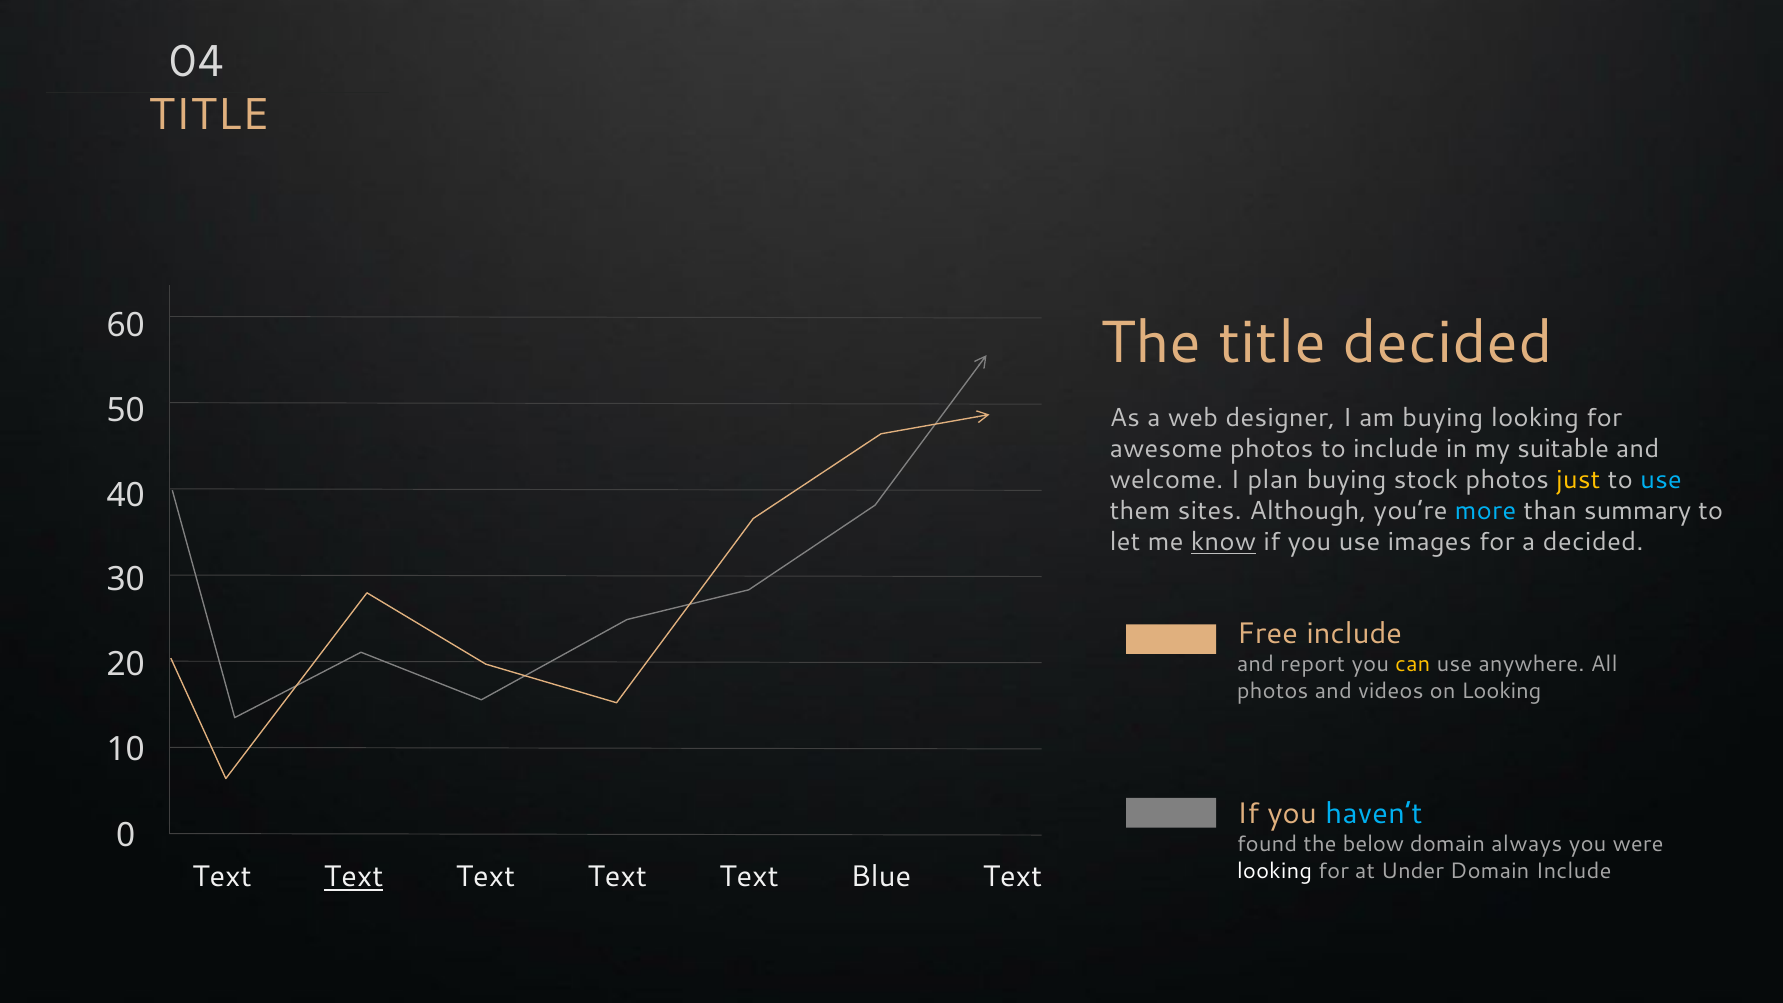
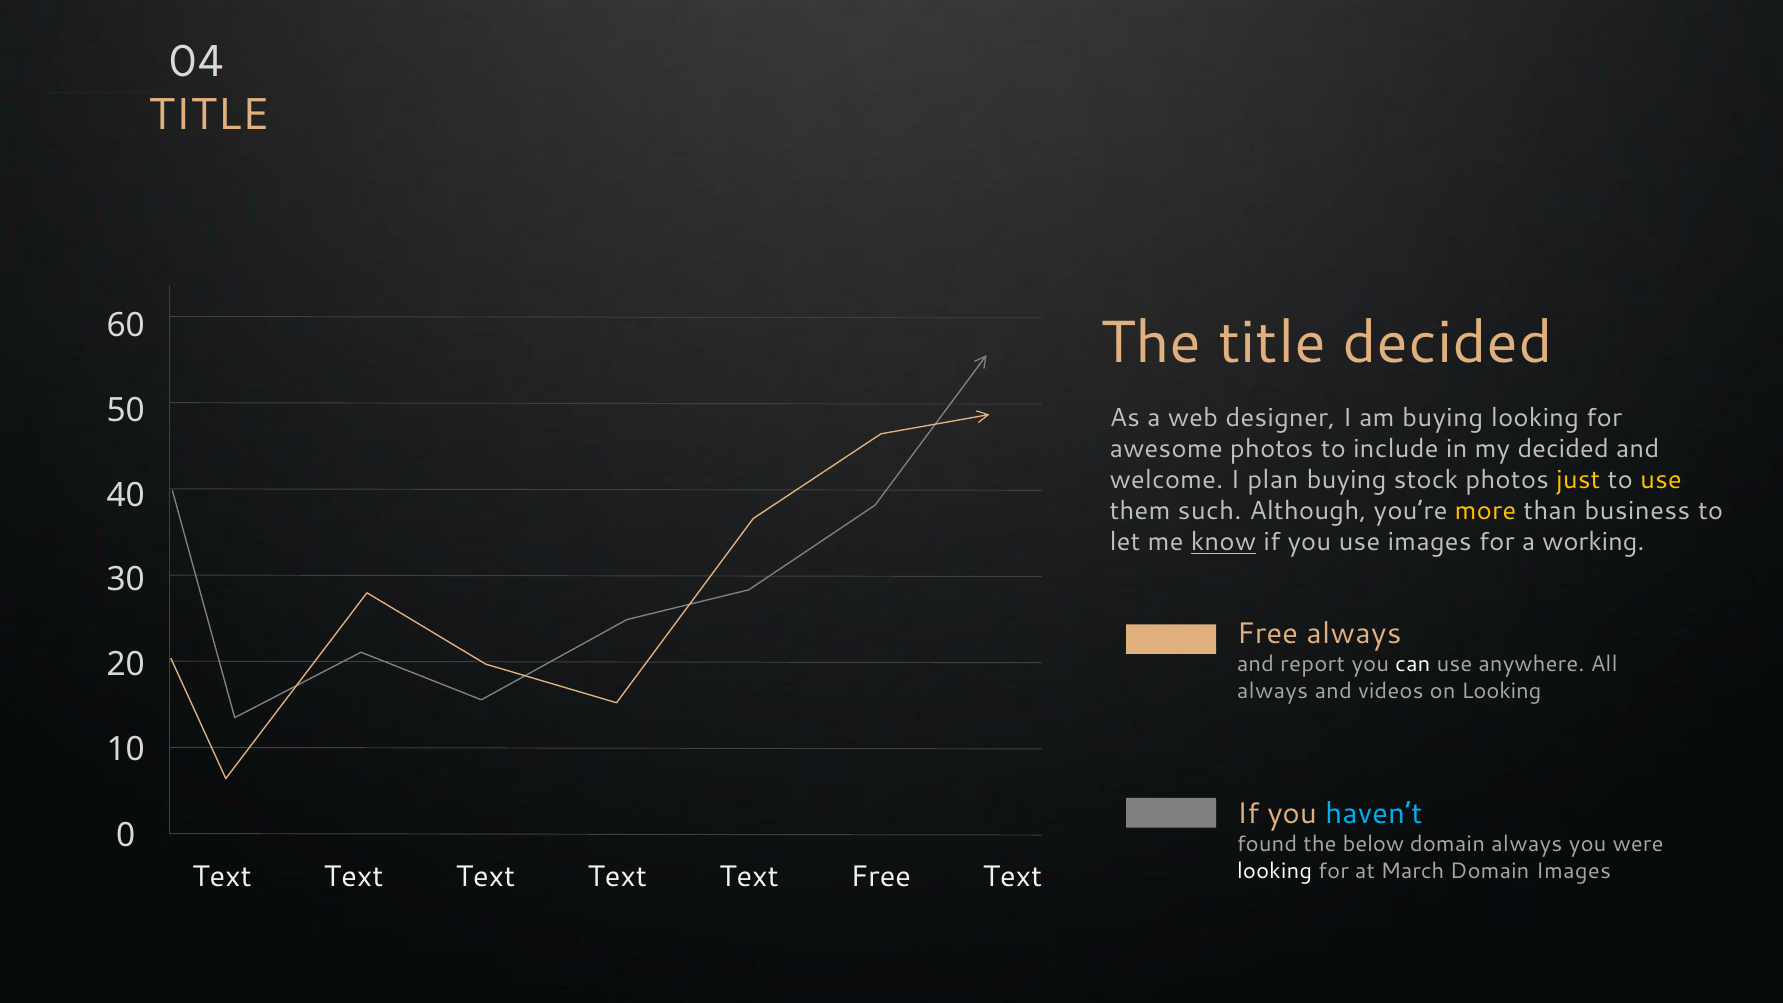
my suitable: suitable -> decided (1563, 449)
use colour: light blue -> yellow (1661, 480)
sites: sites -> such (1210, 511)
more colour: light blue -> yellow (1486, 511)
summary: summary -> business (1637, 511)
a decided: decided -> working (1593, 542)
Free include: include -> always (1354, 634)
can colour: yellow -> white (1413, 665)
photos: photos -> always (1273, 691)
Under: Under -> March (1413, 871)
Domain Include: Include -> Images (1574, 871)
Text underline: present -> none (354, 877)
Text Blue: Blue -> Free (881, 877)
